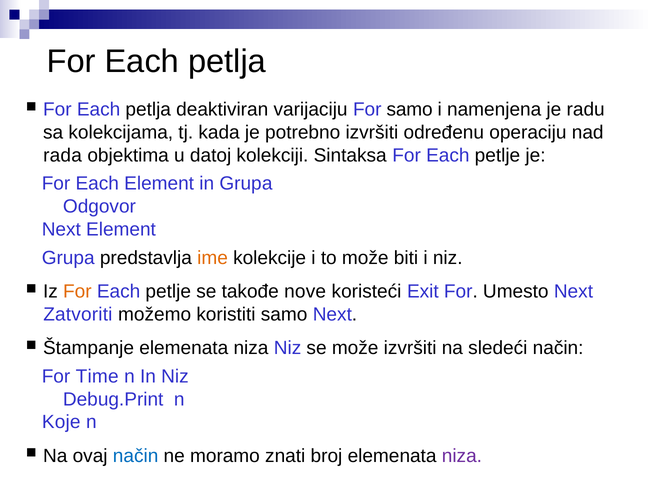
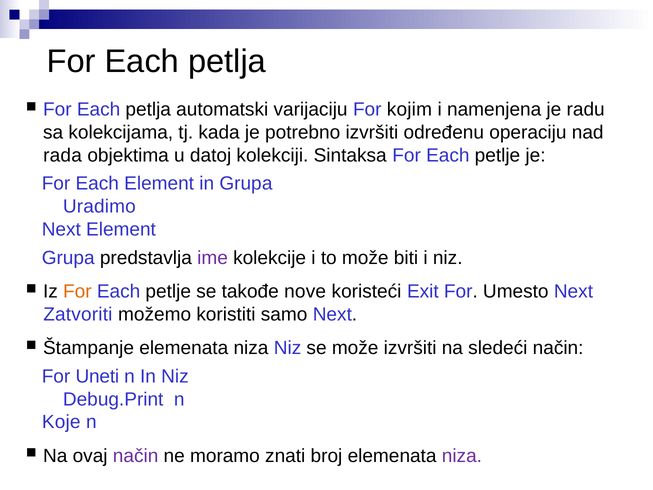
deaktiviran: deaktiviran -> automatski (222, 110)
For samo: samo -> kojim (409, 110)
Odgovor: Odgovor -> Uradimo (99, 206)
ime colour: orange -> purple (213, 258)
Time: Time -> Uneti (97, 376)
način colour: blue -> purple (136, 456)
